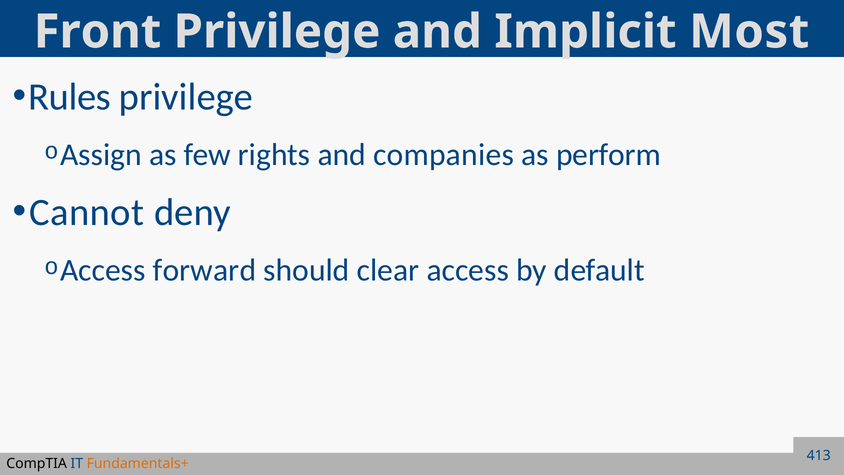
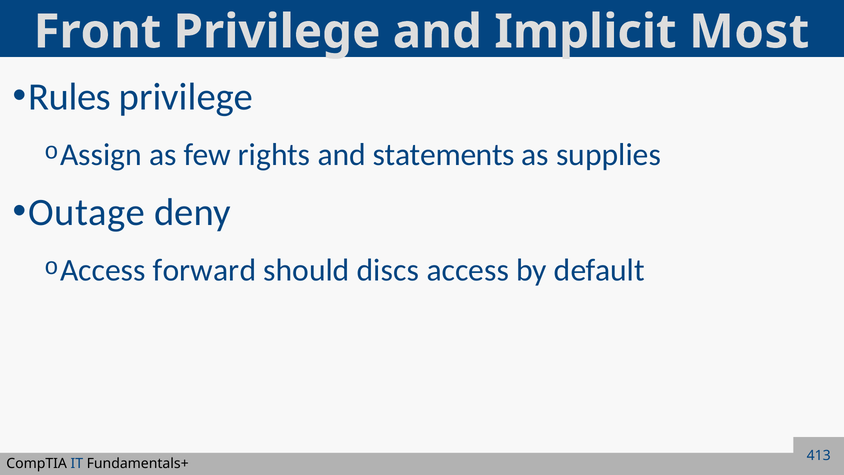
companies: companies -> statements (444, 155)
perform: perform -> supplies (608, 155)
Cannot: Cannot -> Outage (87, 212)
clear: clear -> discs (388, 270)
Fundamentals+ colour: orange -> black (138, 464)
